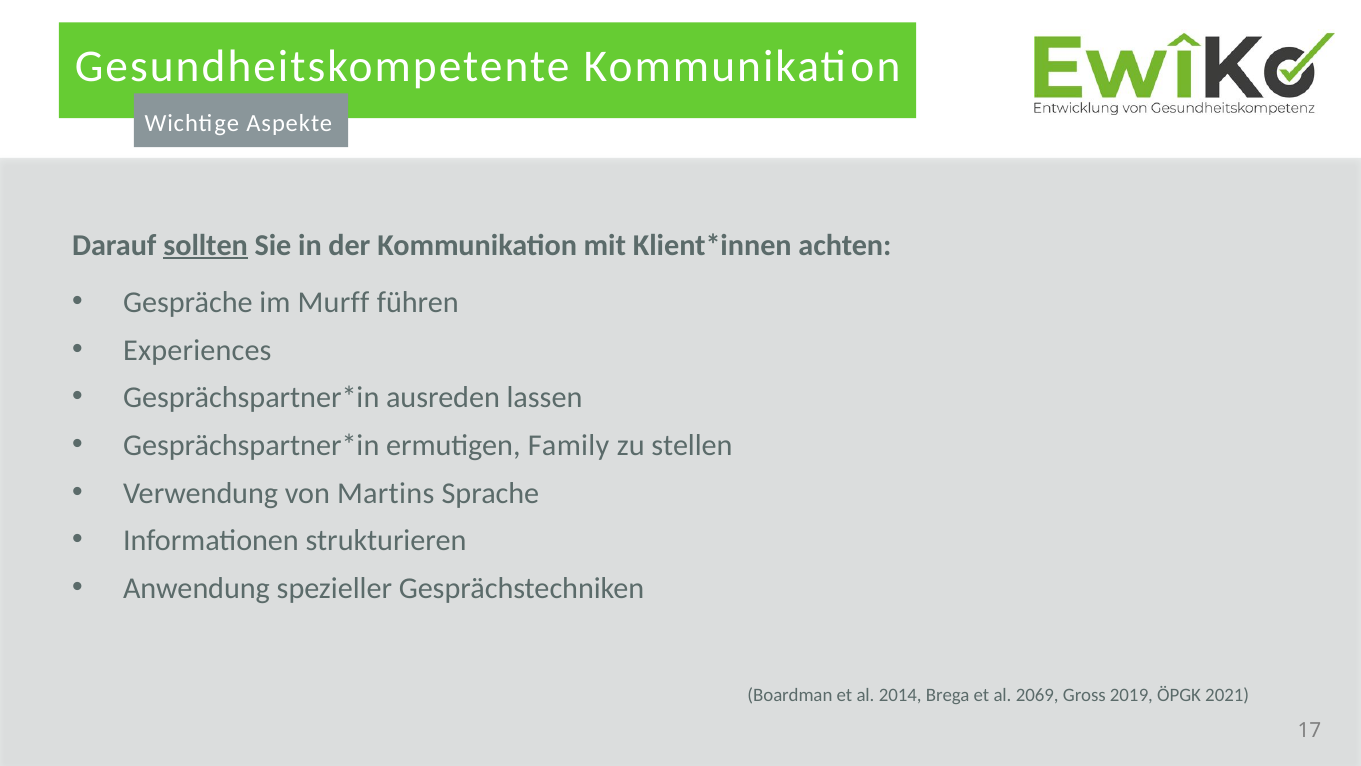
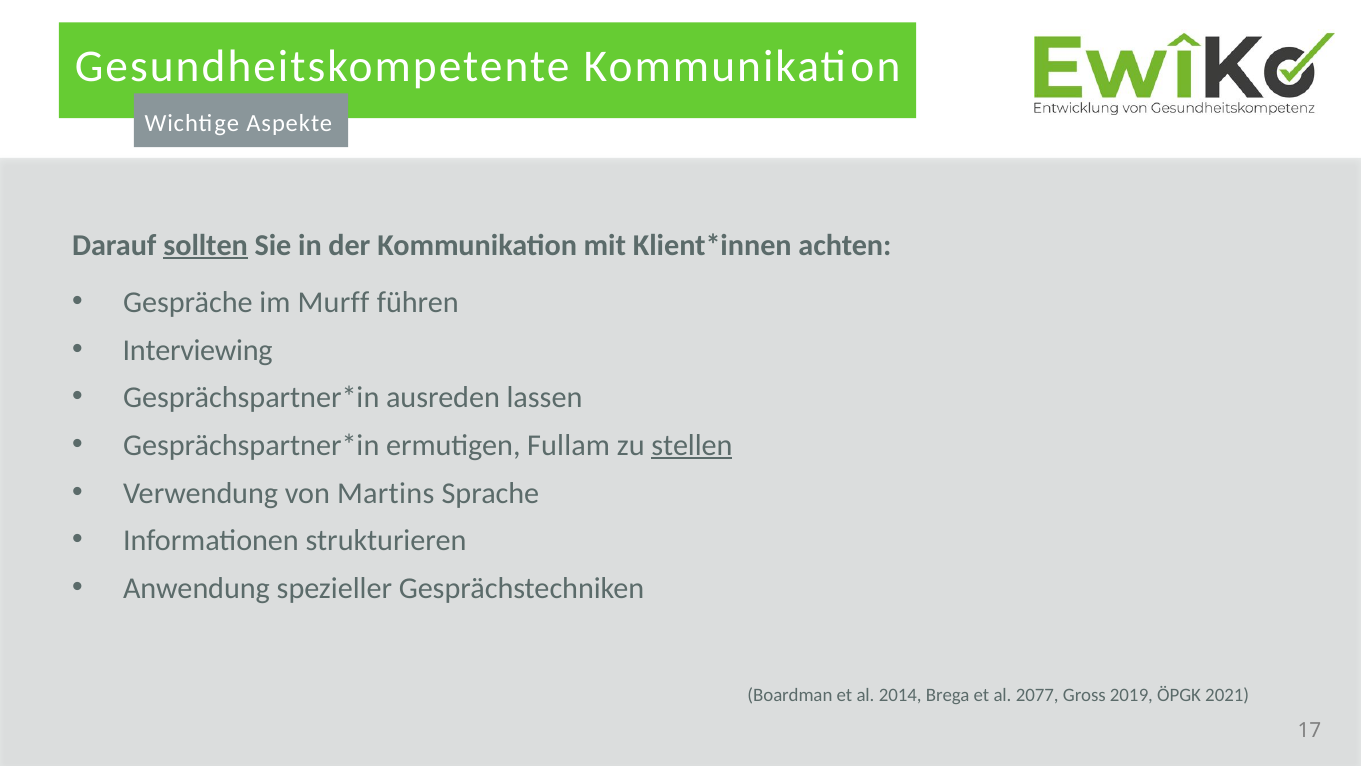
Experiences: Experiences -> Interviewing (198, 350)
Family: Family -> Fullam (569, 445)
stellen underline: none -> present (692, 445)
2069: 2069 -> 2077 (1037, 695)
